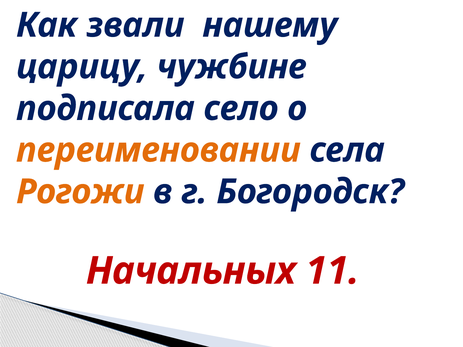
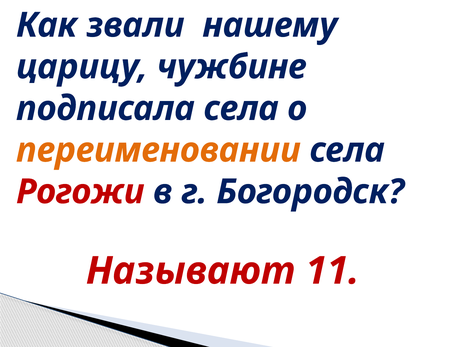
подписала село: село -> села (241, 109)
Рогожи colour: orange -> red (80, 192)
Начальных: Начальных -> Называют (191, 271)
